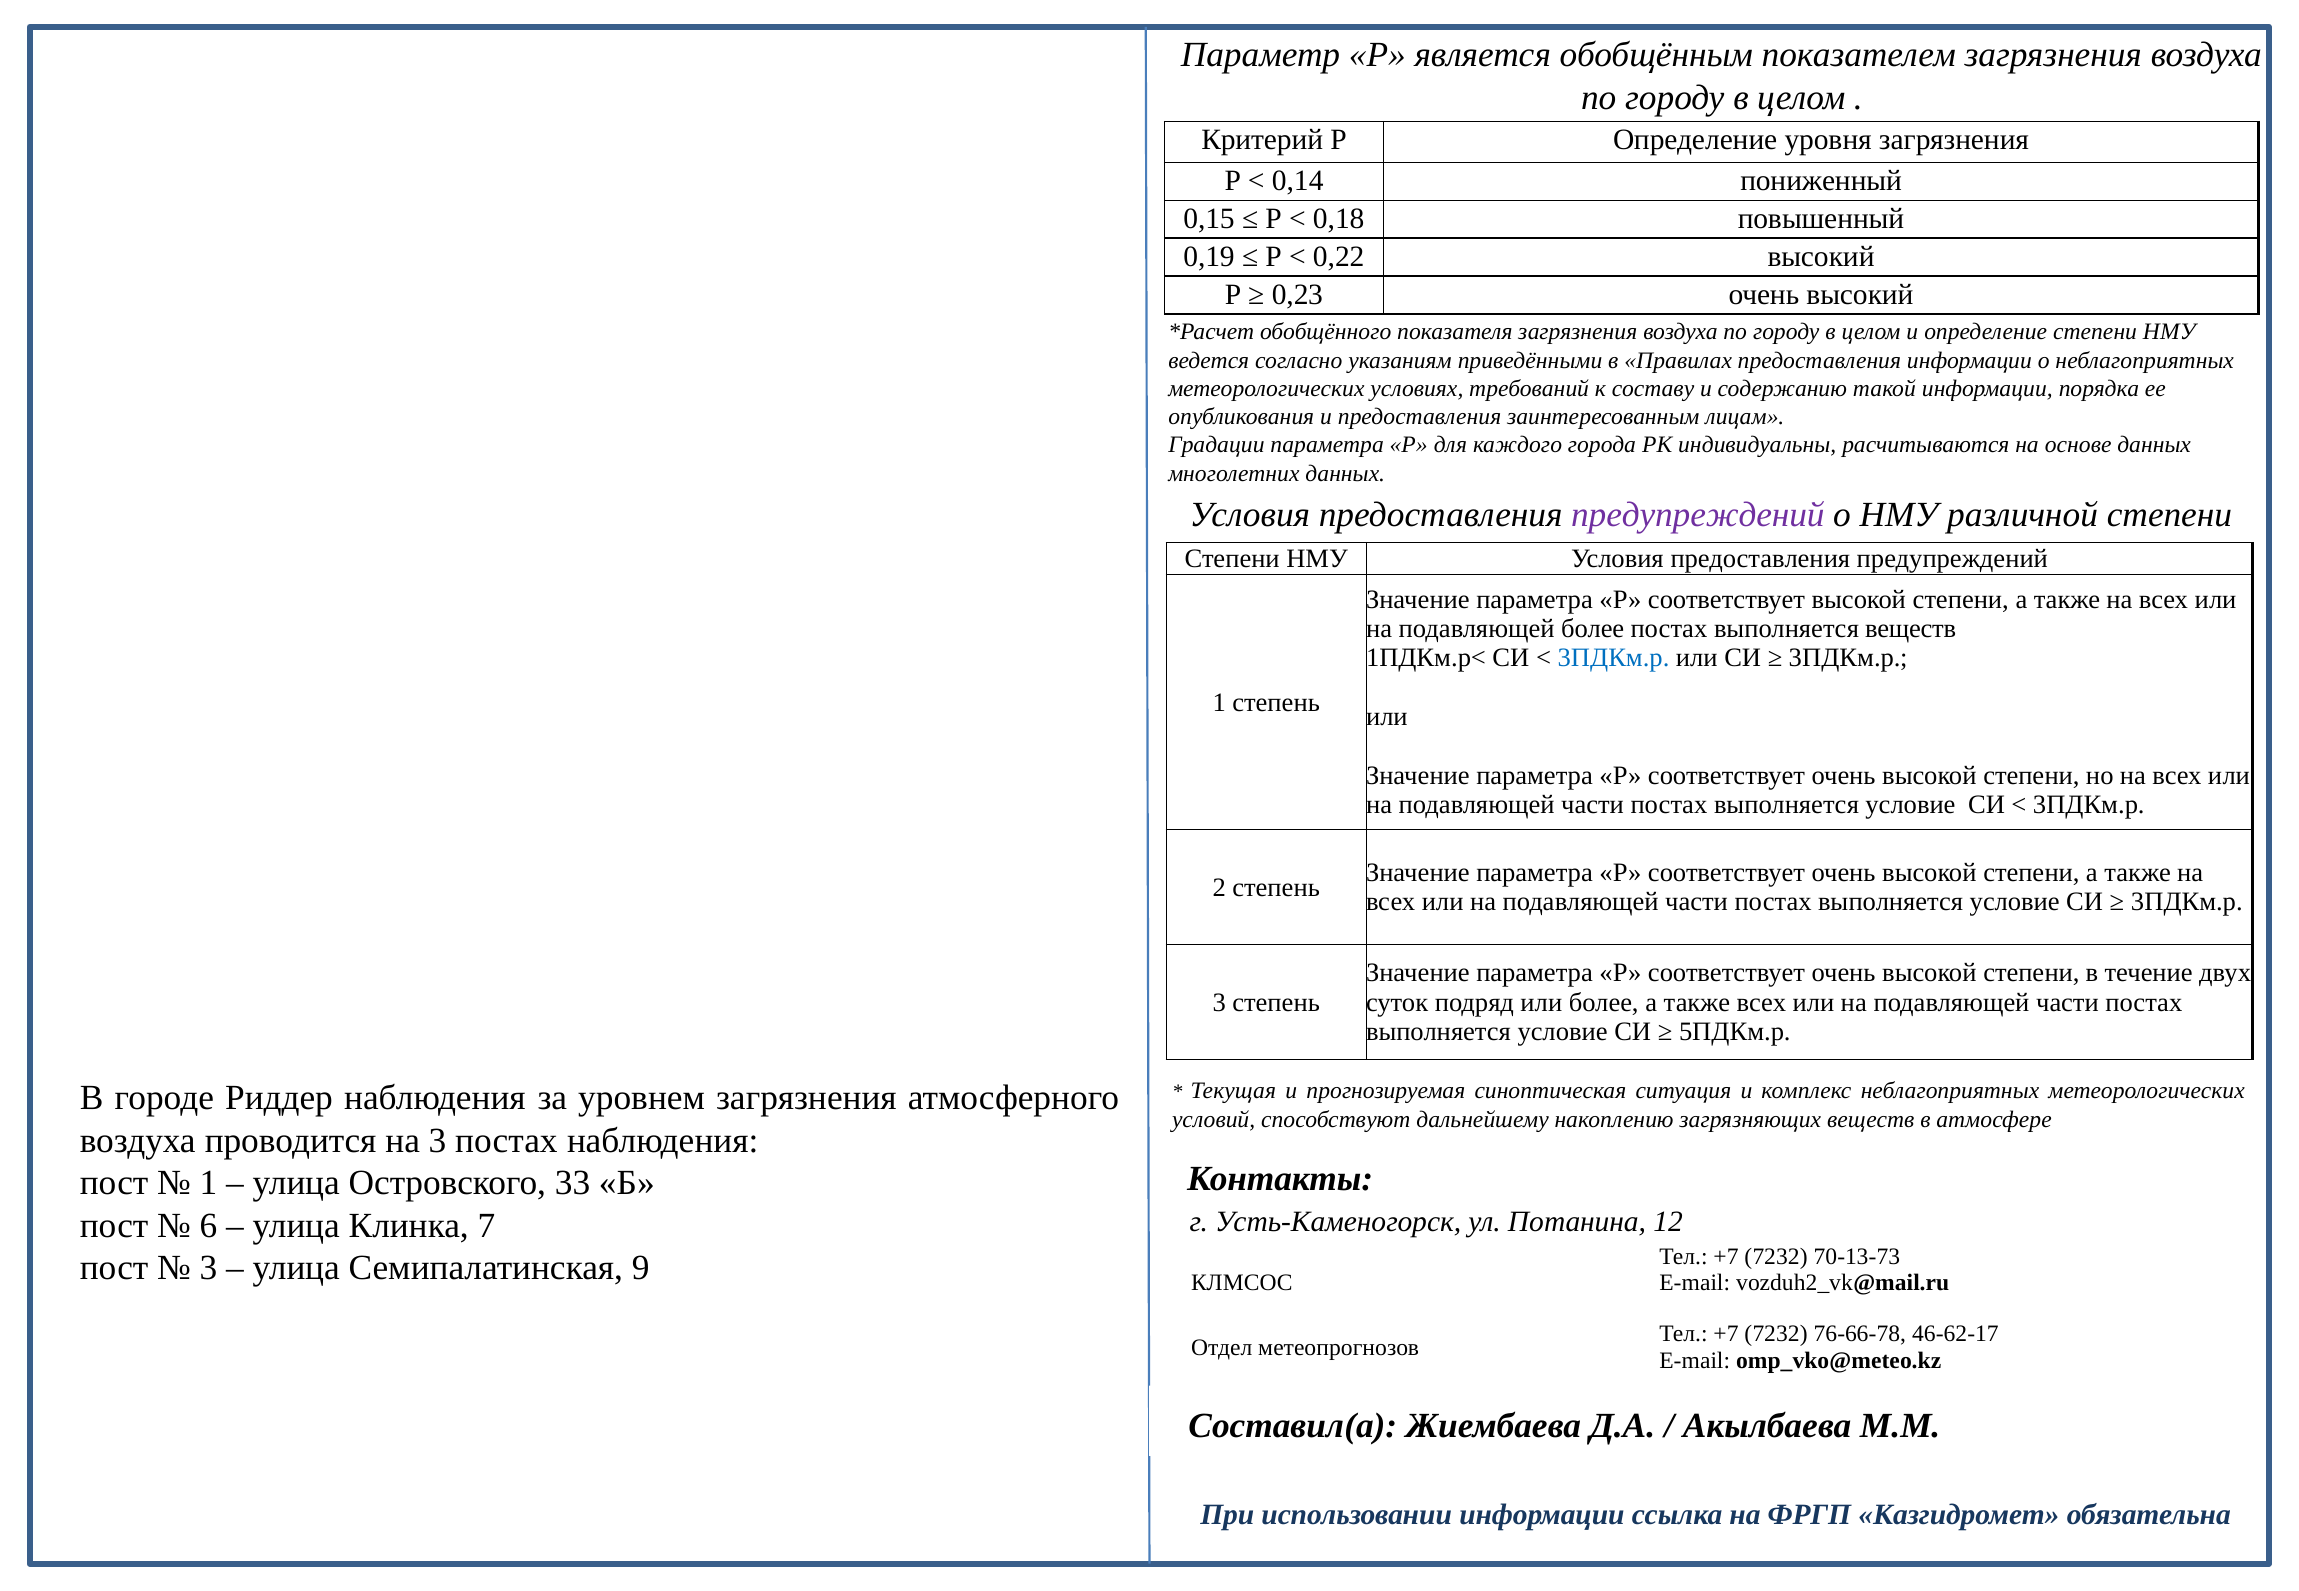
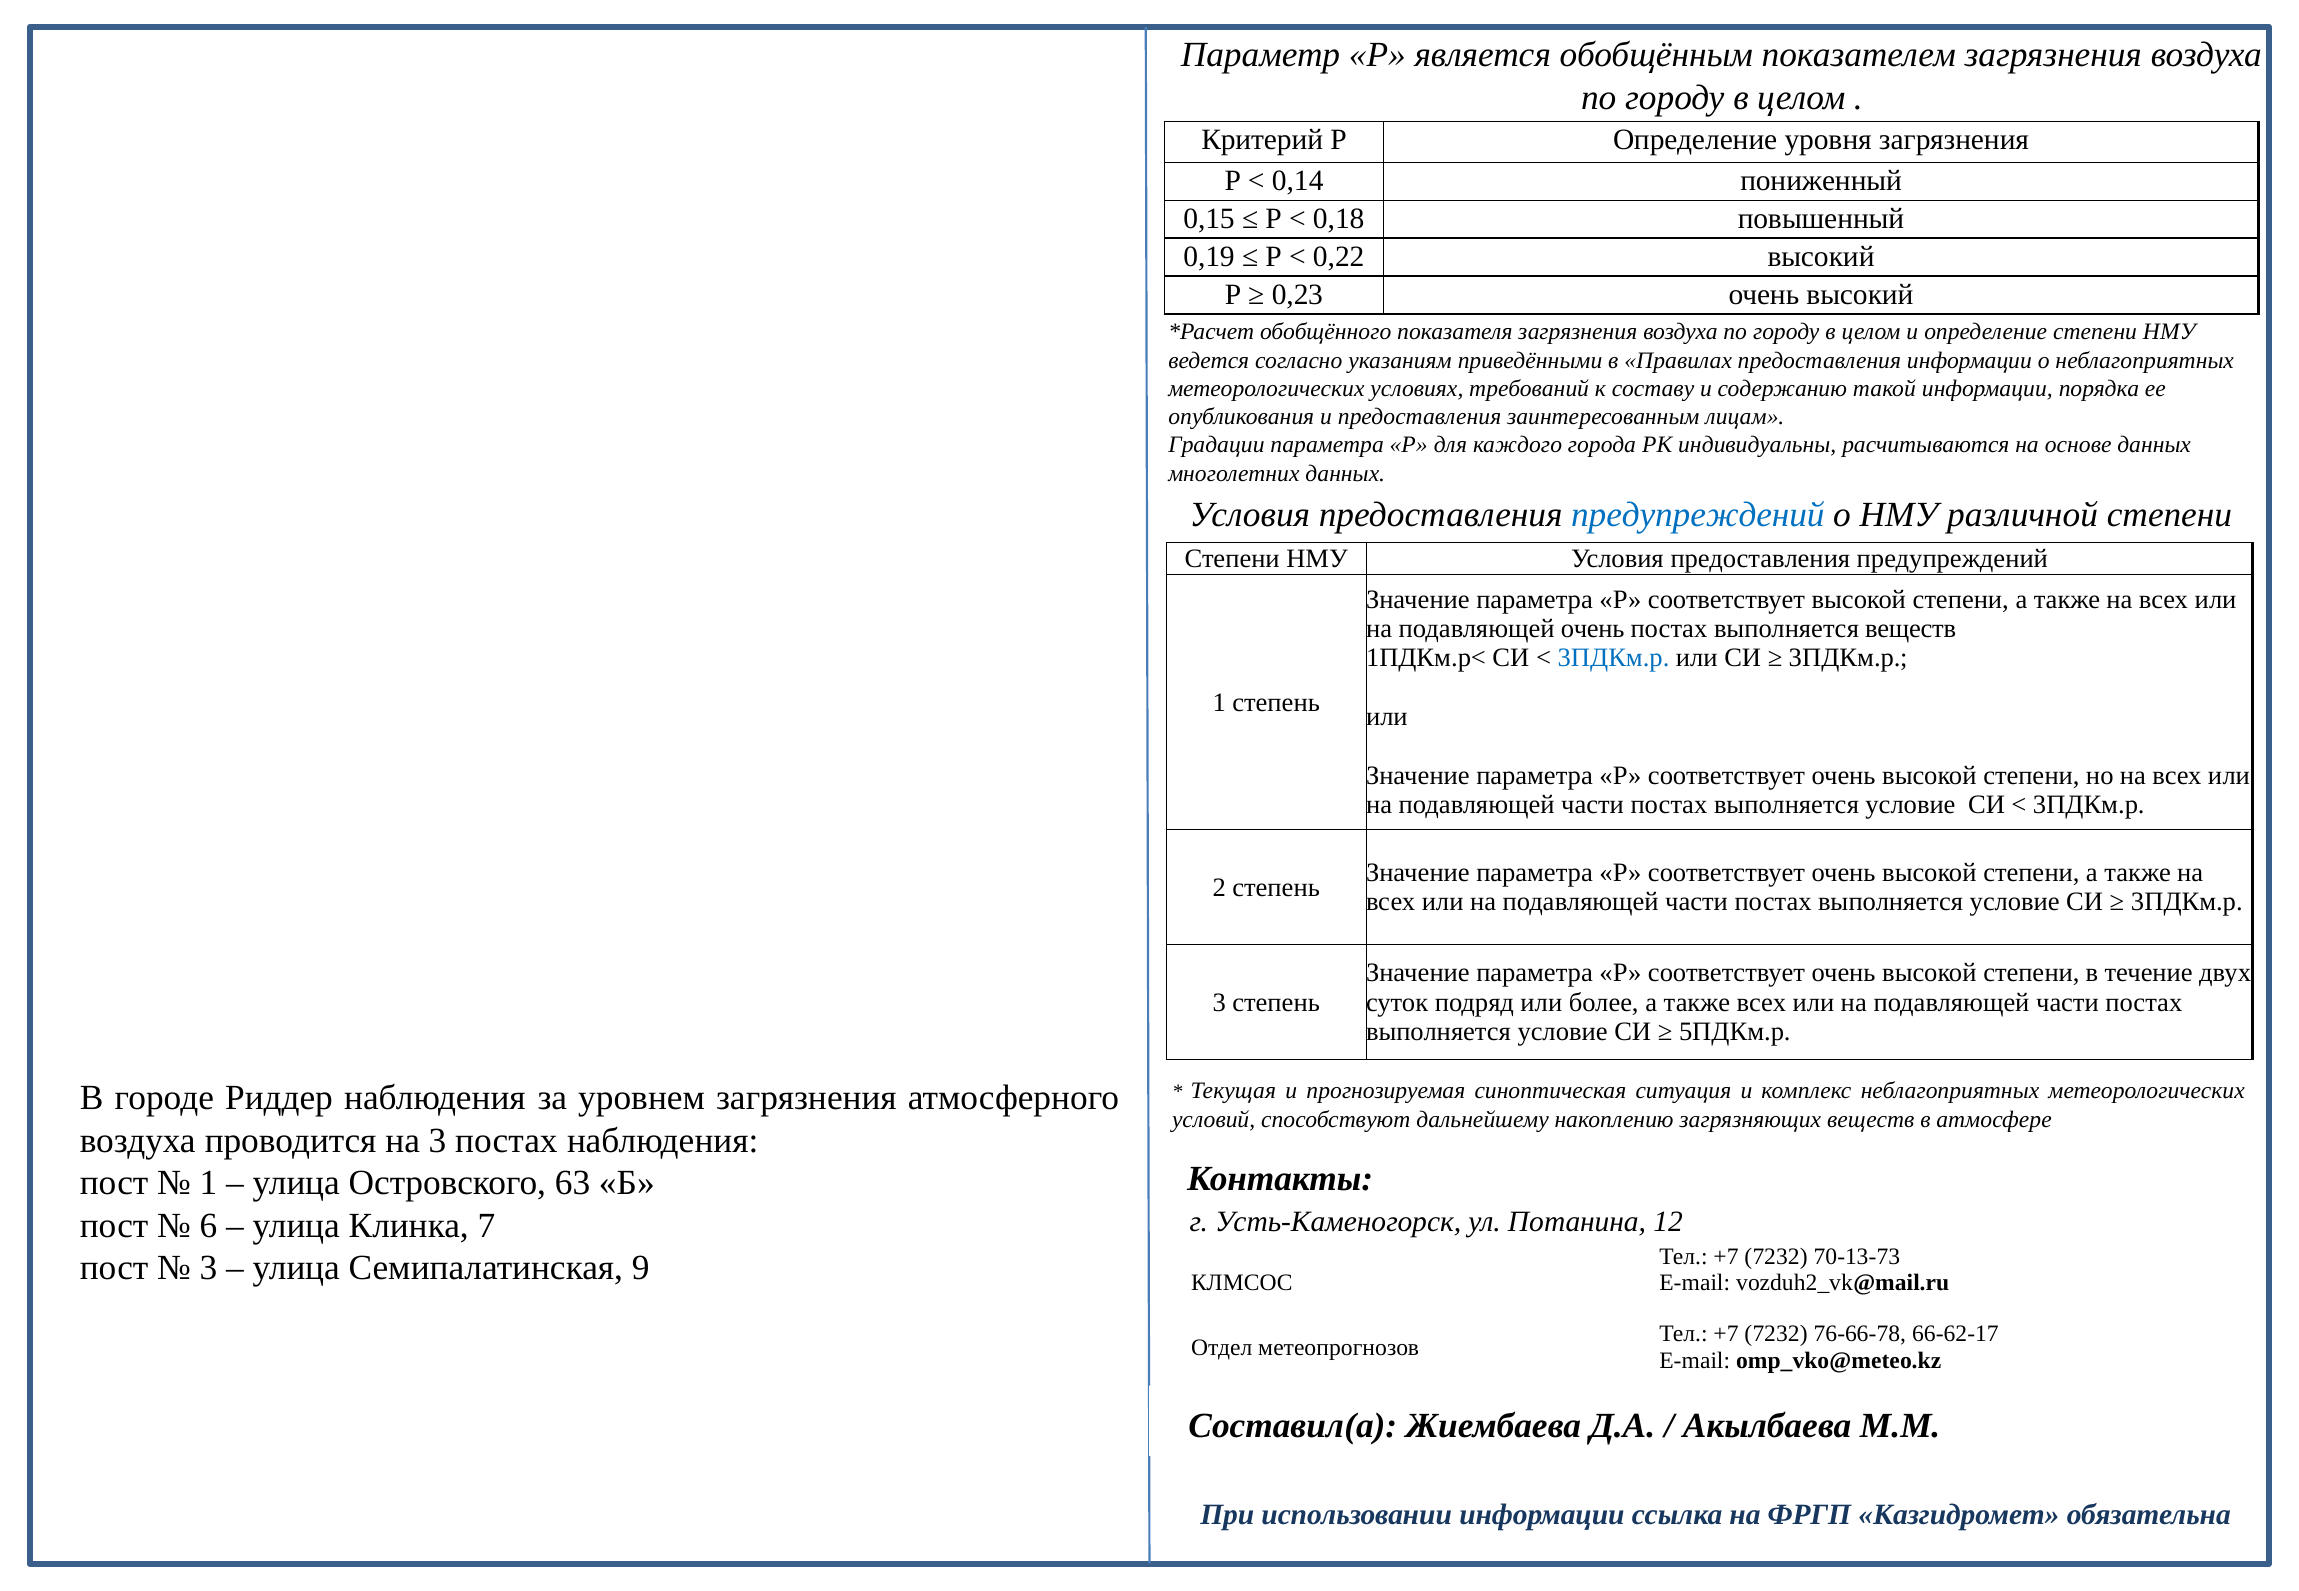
предупреждений colour: purple -> blue (1698, 515)
подавляющей более: более -> очень (1593, 629)
33: 33 -> 63 (573, 1184)
46-62-17: 46-62-17 -> 66-62-17 (1955, 1335)
